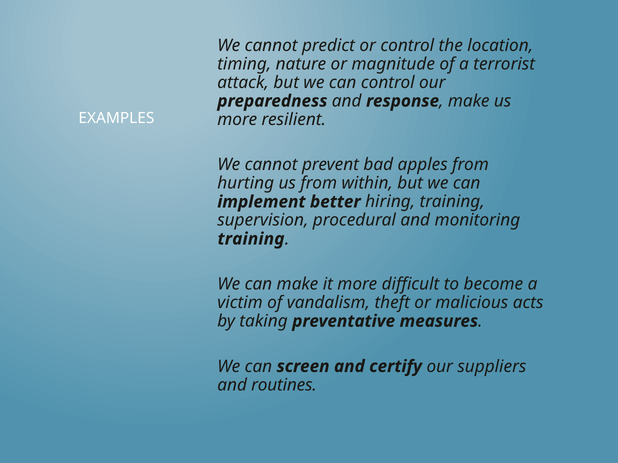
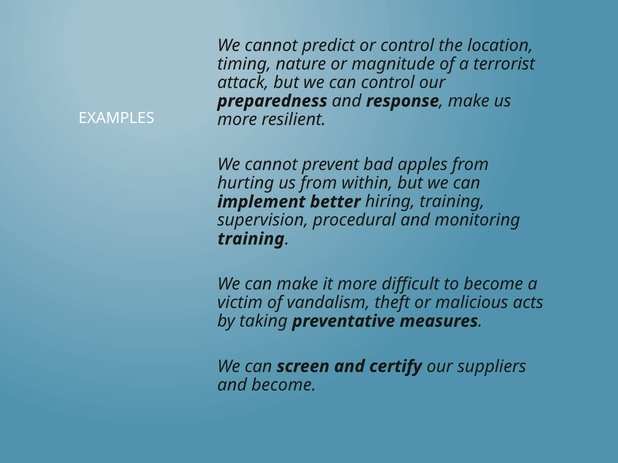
and routines: routines -> become (284, 385)
